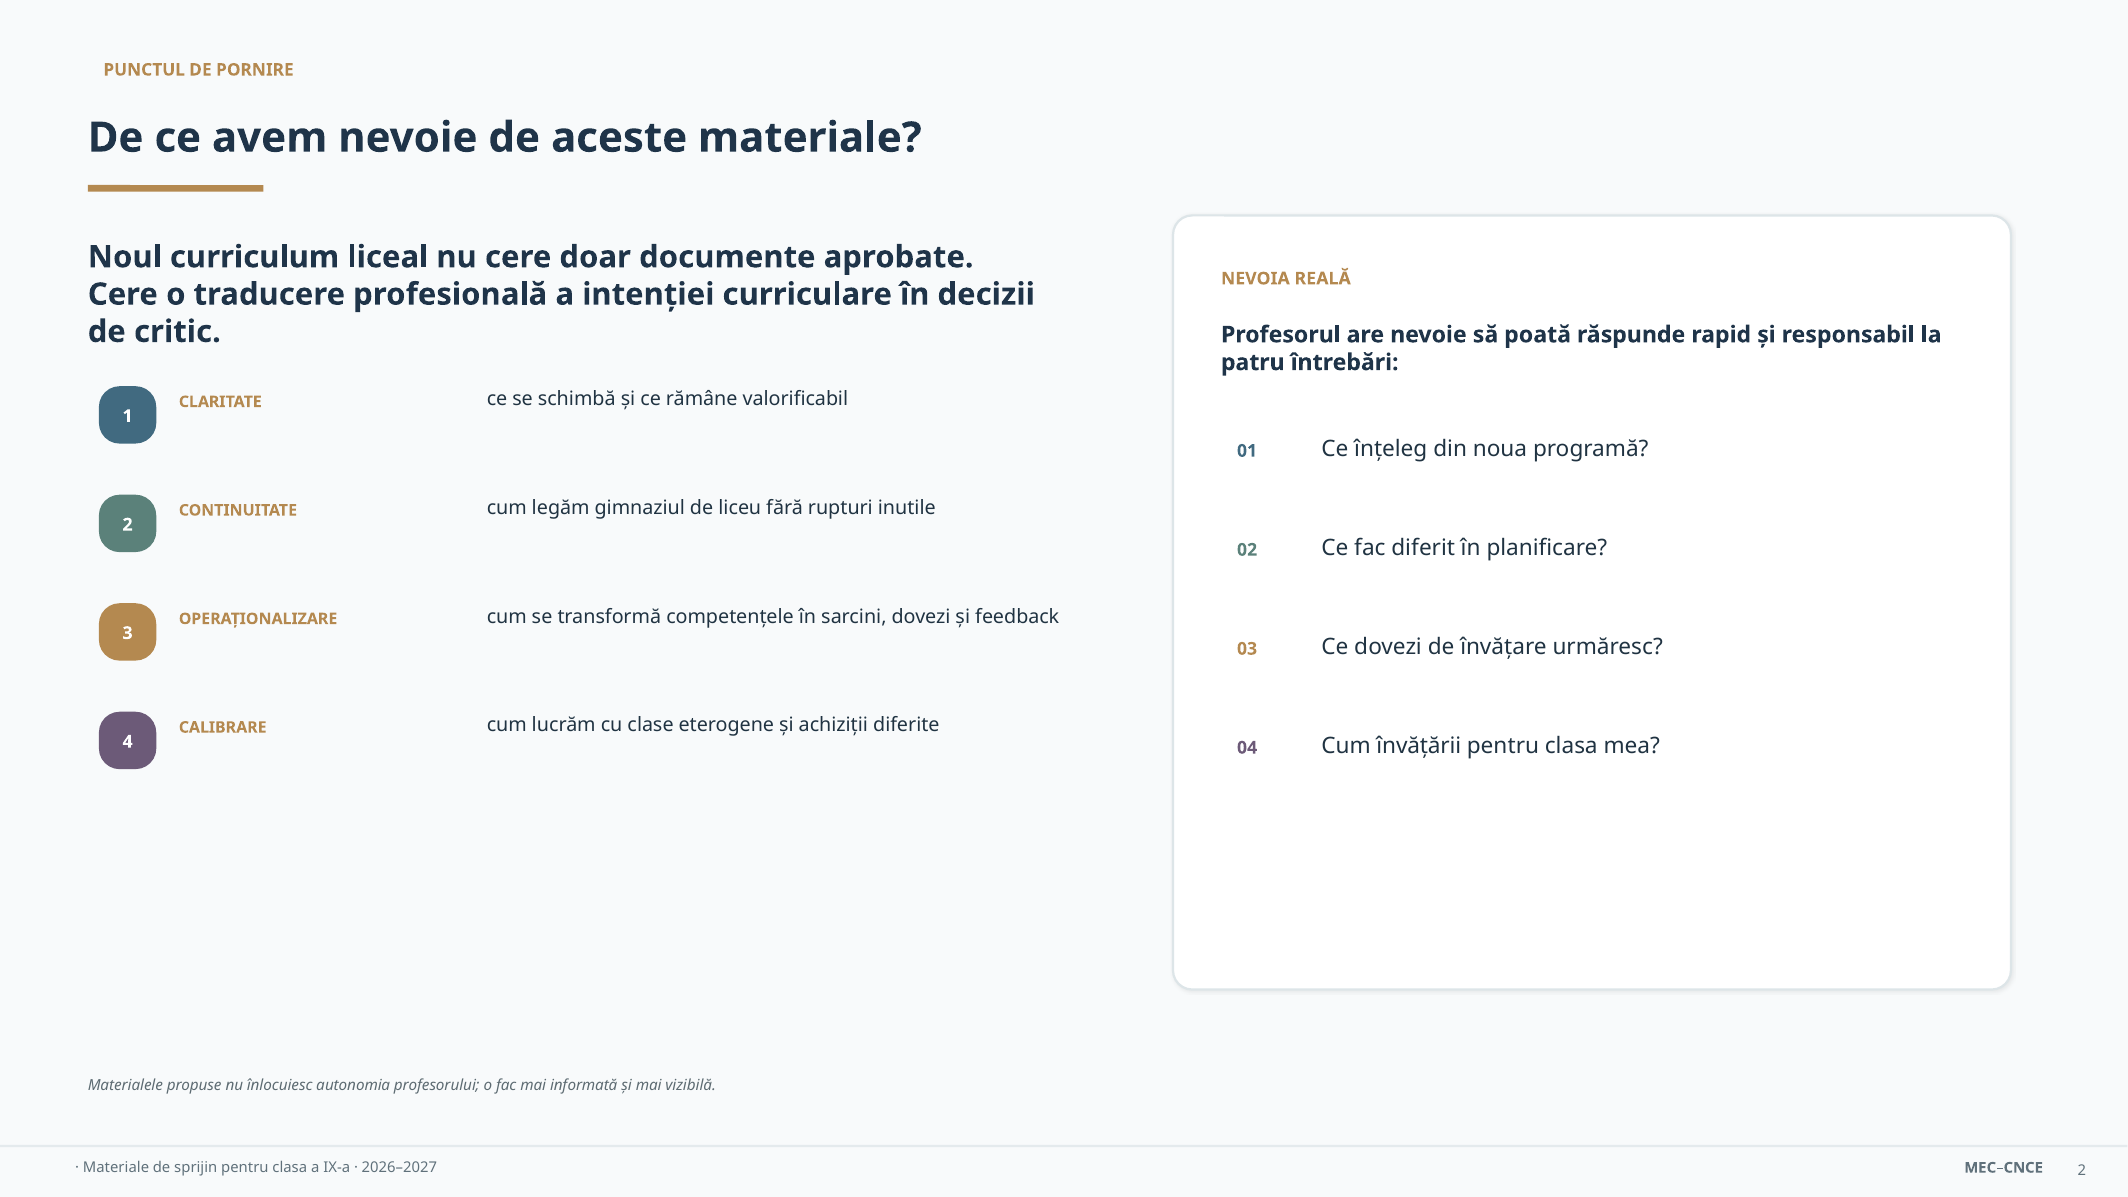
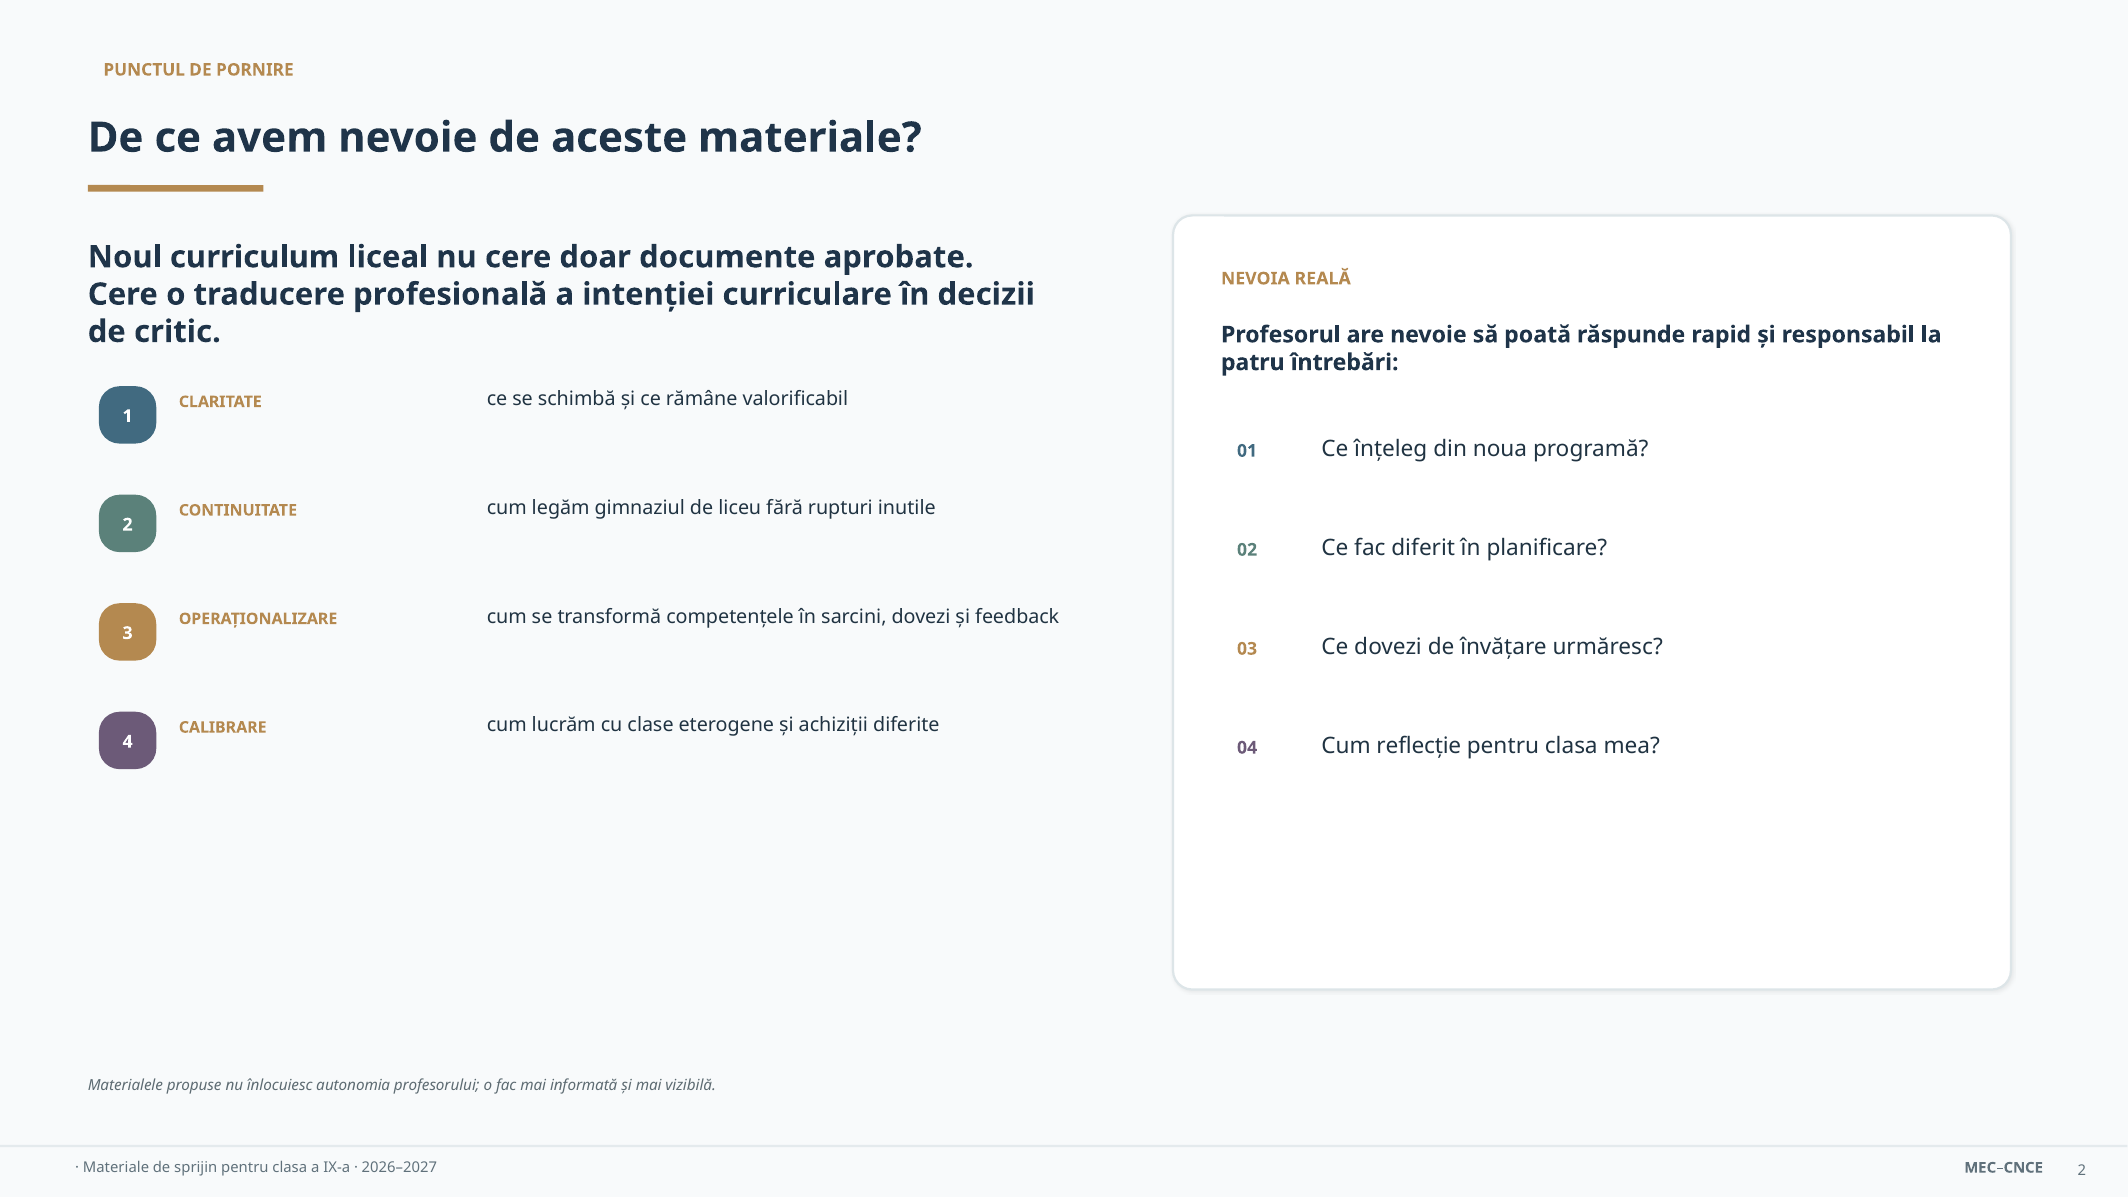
învățării: învățării -> reflecție (1419, 746)
